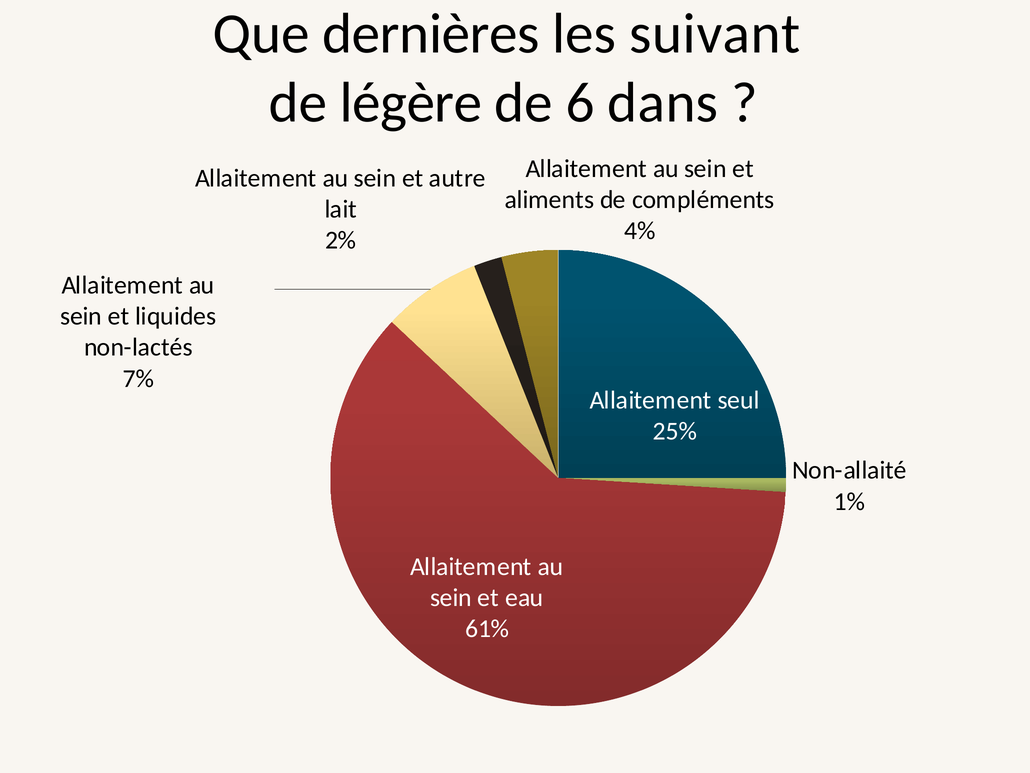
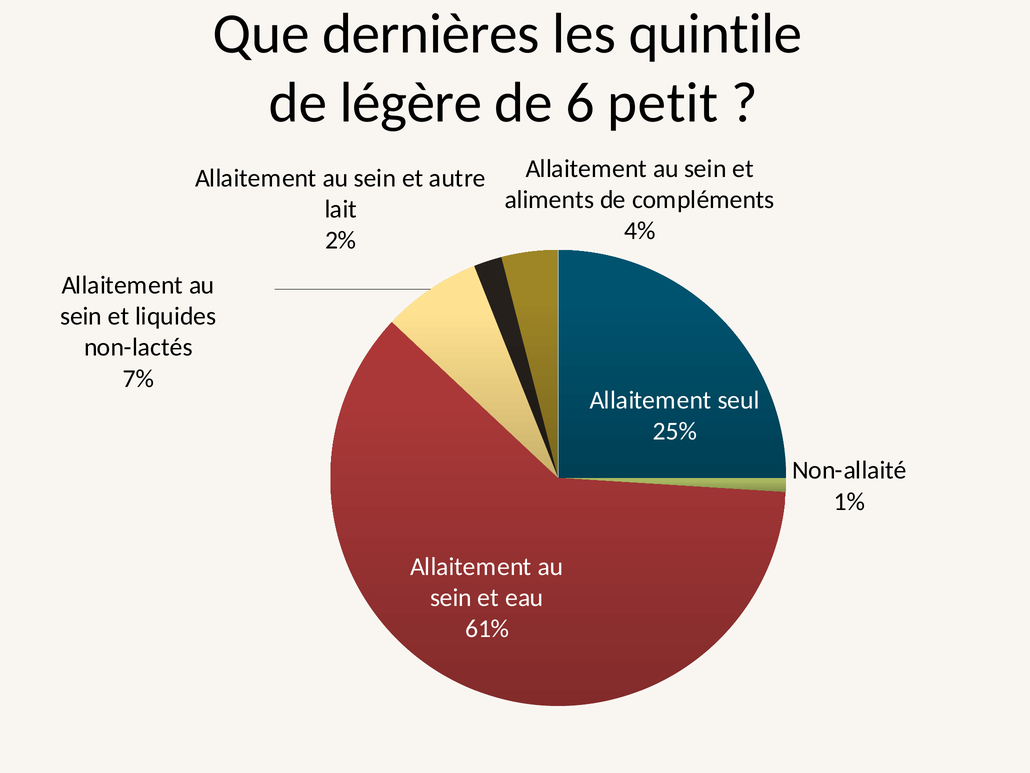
suivant: suivant -> quintile (715, 34)
dans: dans -> petit (663, 103)
